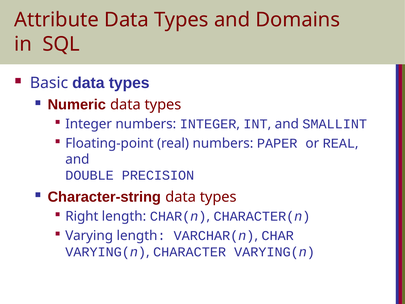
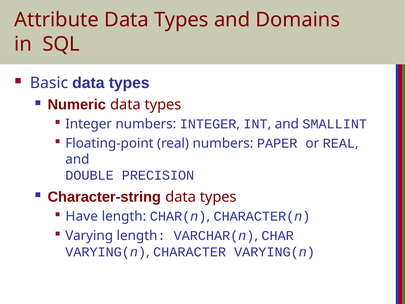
Right: Right -> Have (82, 216)
